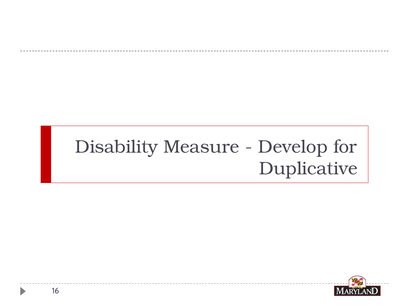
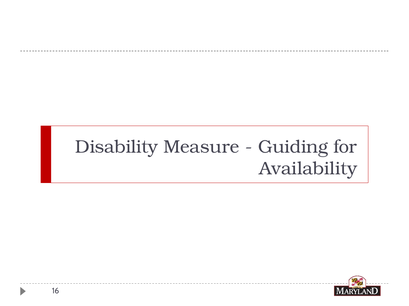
Develop: Develop -> Guiding (293, 147)
Duplicative: Duplicative -> Availability (308, 169)
